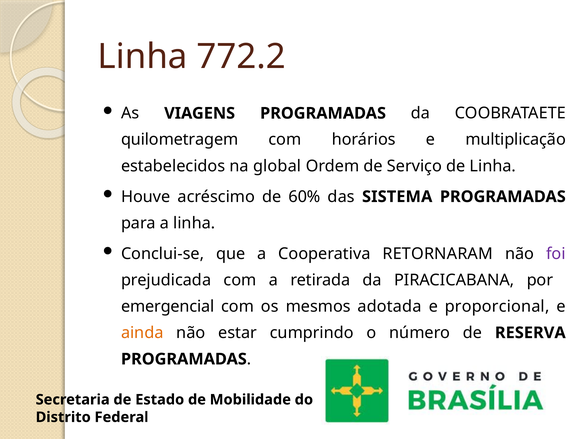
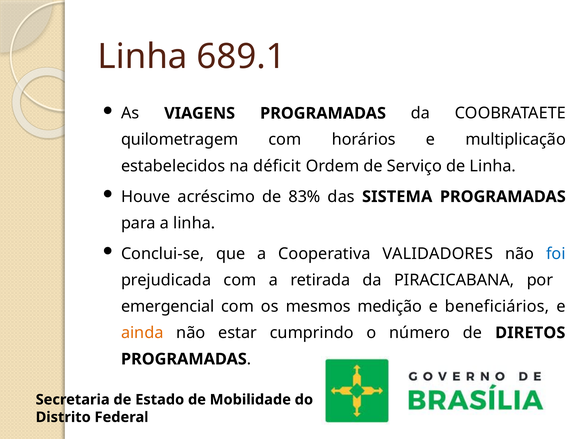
772.2: 772.2 -> 689.1 (241, 57)
global: global -> déficit (277, 166)
60%: 60% -> 83% (304, 197)
RETORNARAM: RETORNARAM -> VALIDADORES (438, 254)
foi colour: purple -> blue (556, 254)
adotada: adotada -> medição (390, 306)
proporcional: proporcional -> beneficiários (497, 306)
RESERVA: RESERVA -> DIRETOS (530, 333)
